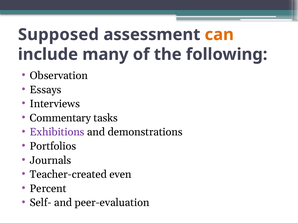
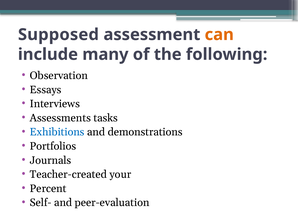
Commentary: Commentary -> Assessments (60, 118)
Exhibitions colour: purple -> blue (57, 132)
even: even -> your (120, 175)
